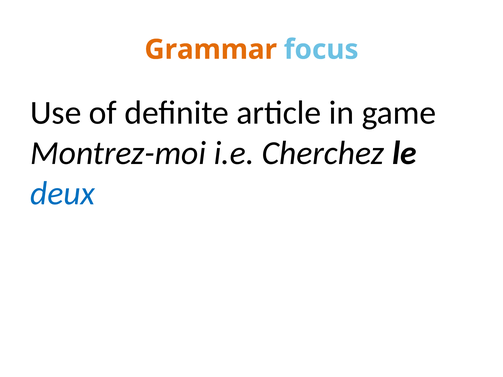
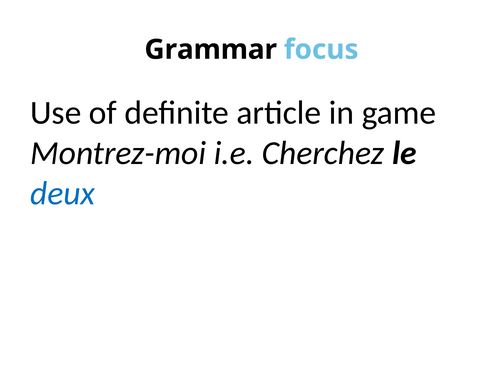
Grammar colour: orange -> black (211, 50)
